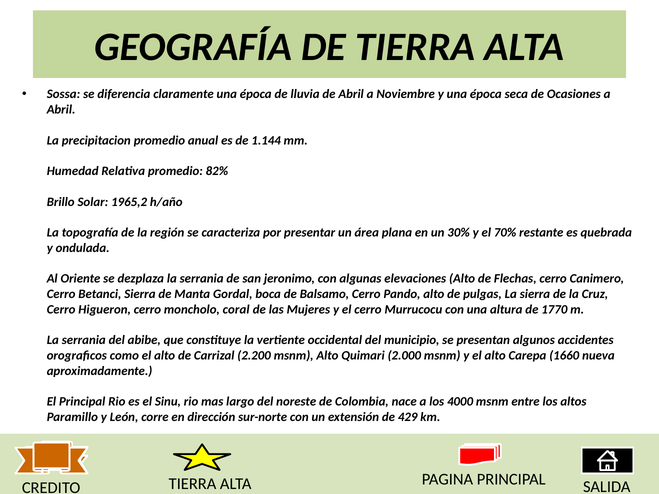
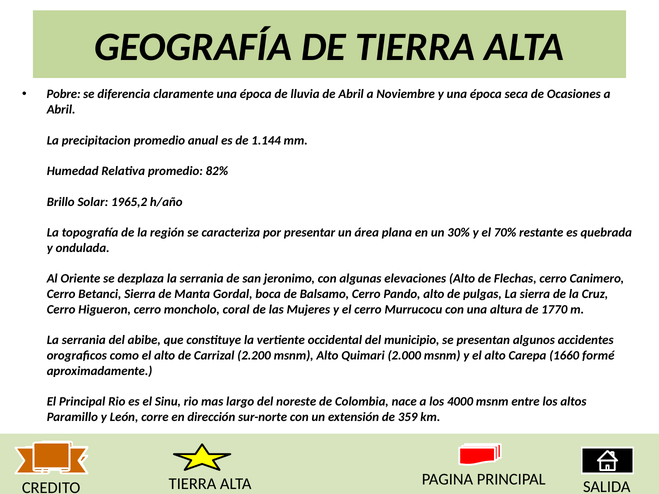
Sossa: Sossa -> Pobre (64, 94)
nueva: nueva -> formé (598, 356)
429: 429 -> 359 (408, 417)
